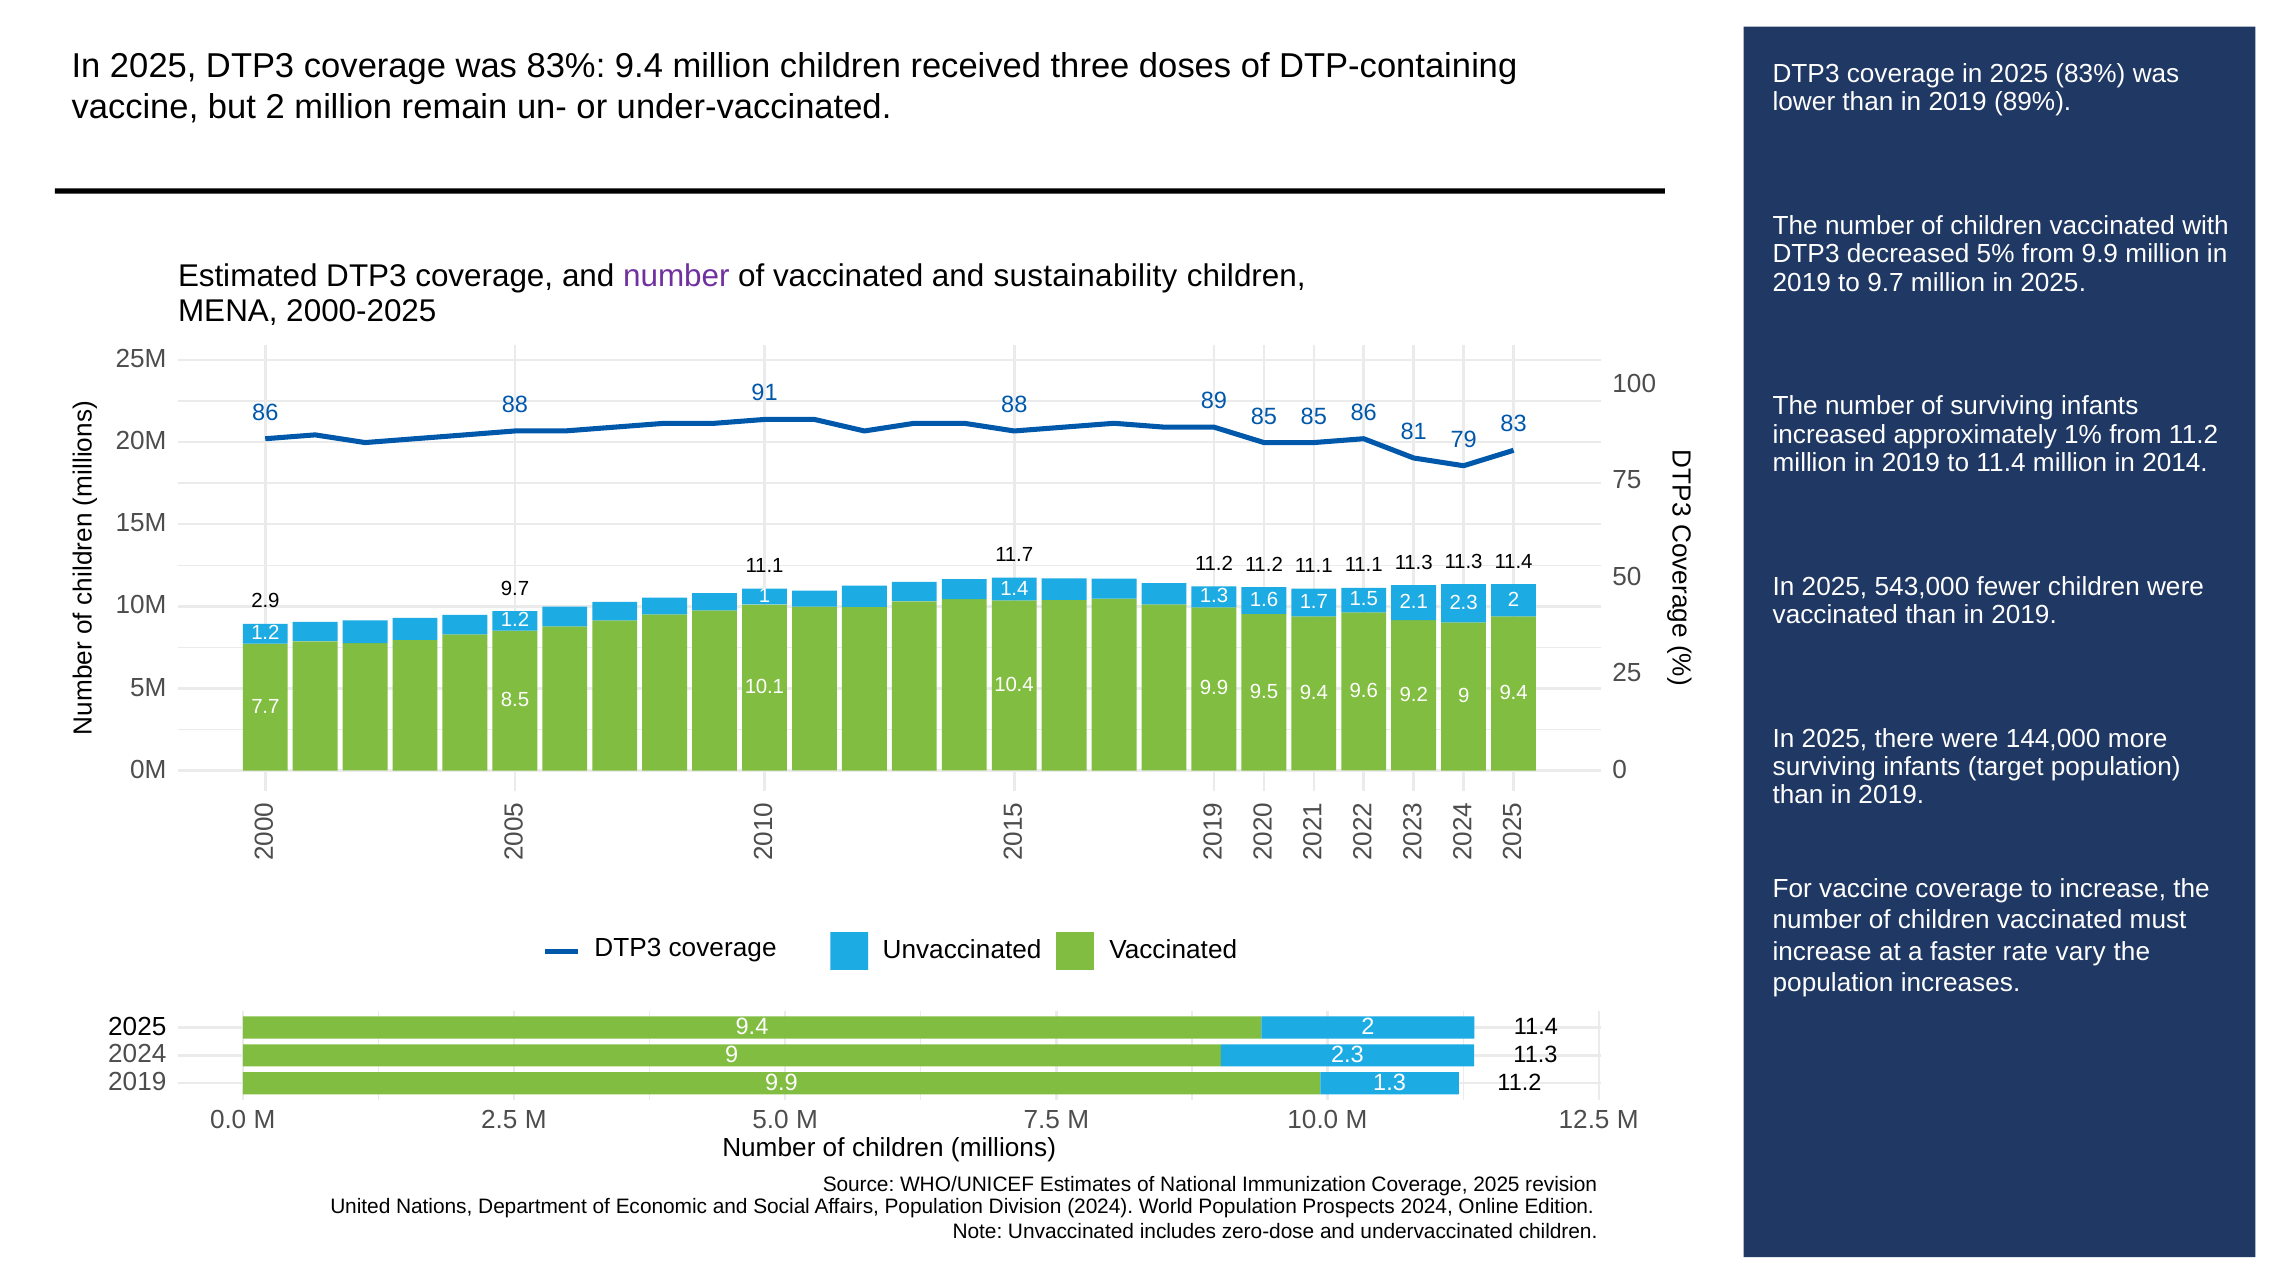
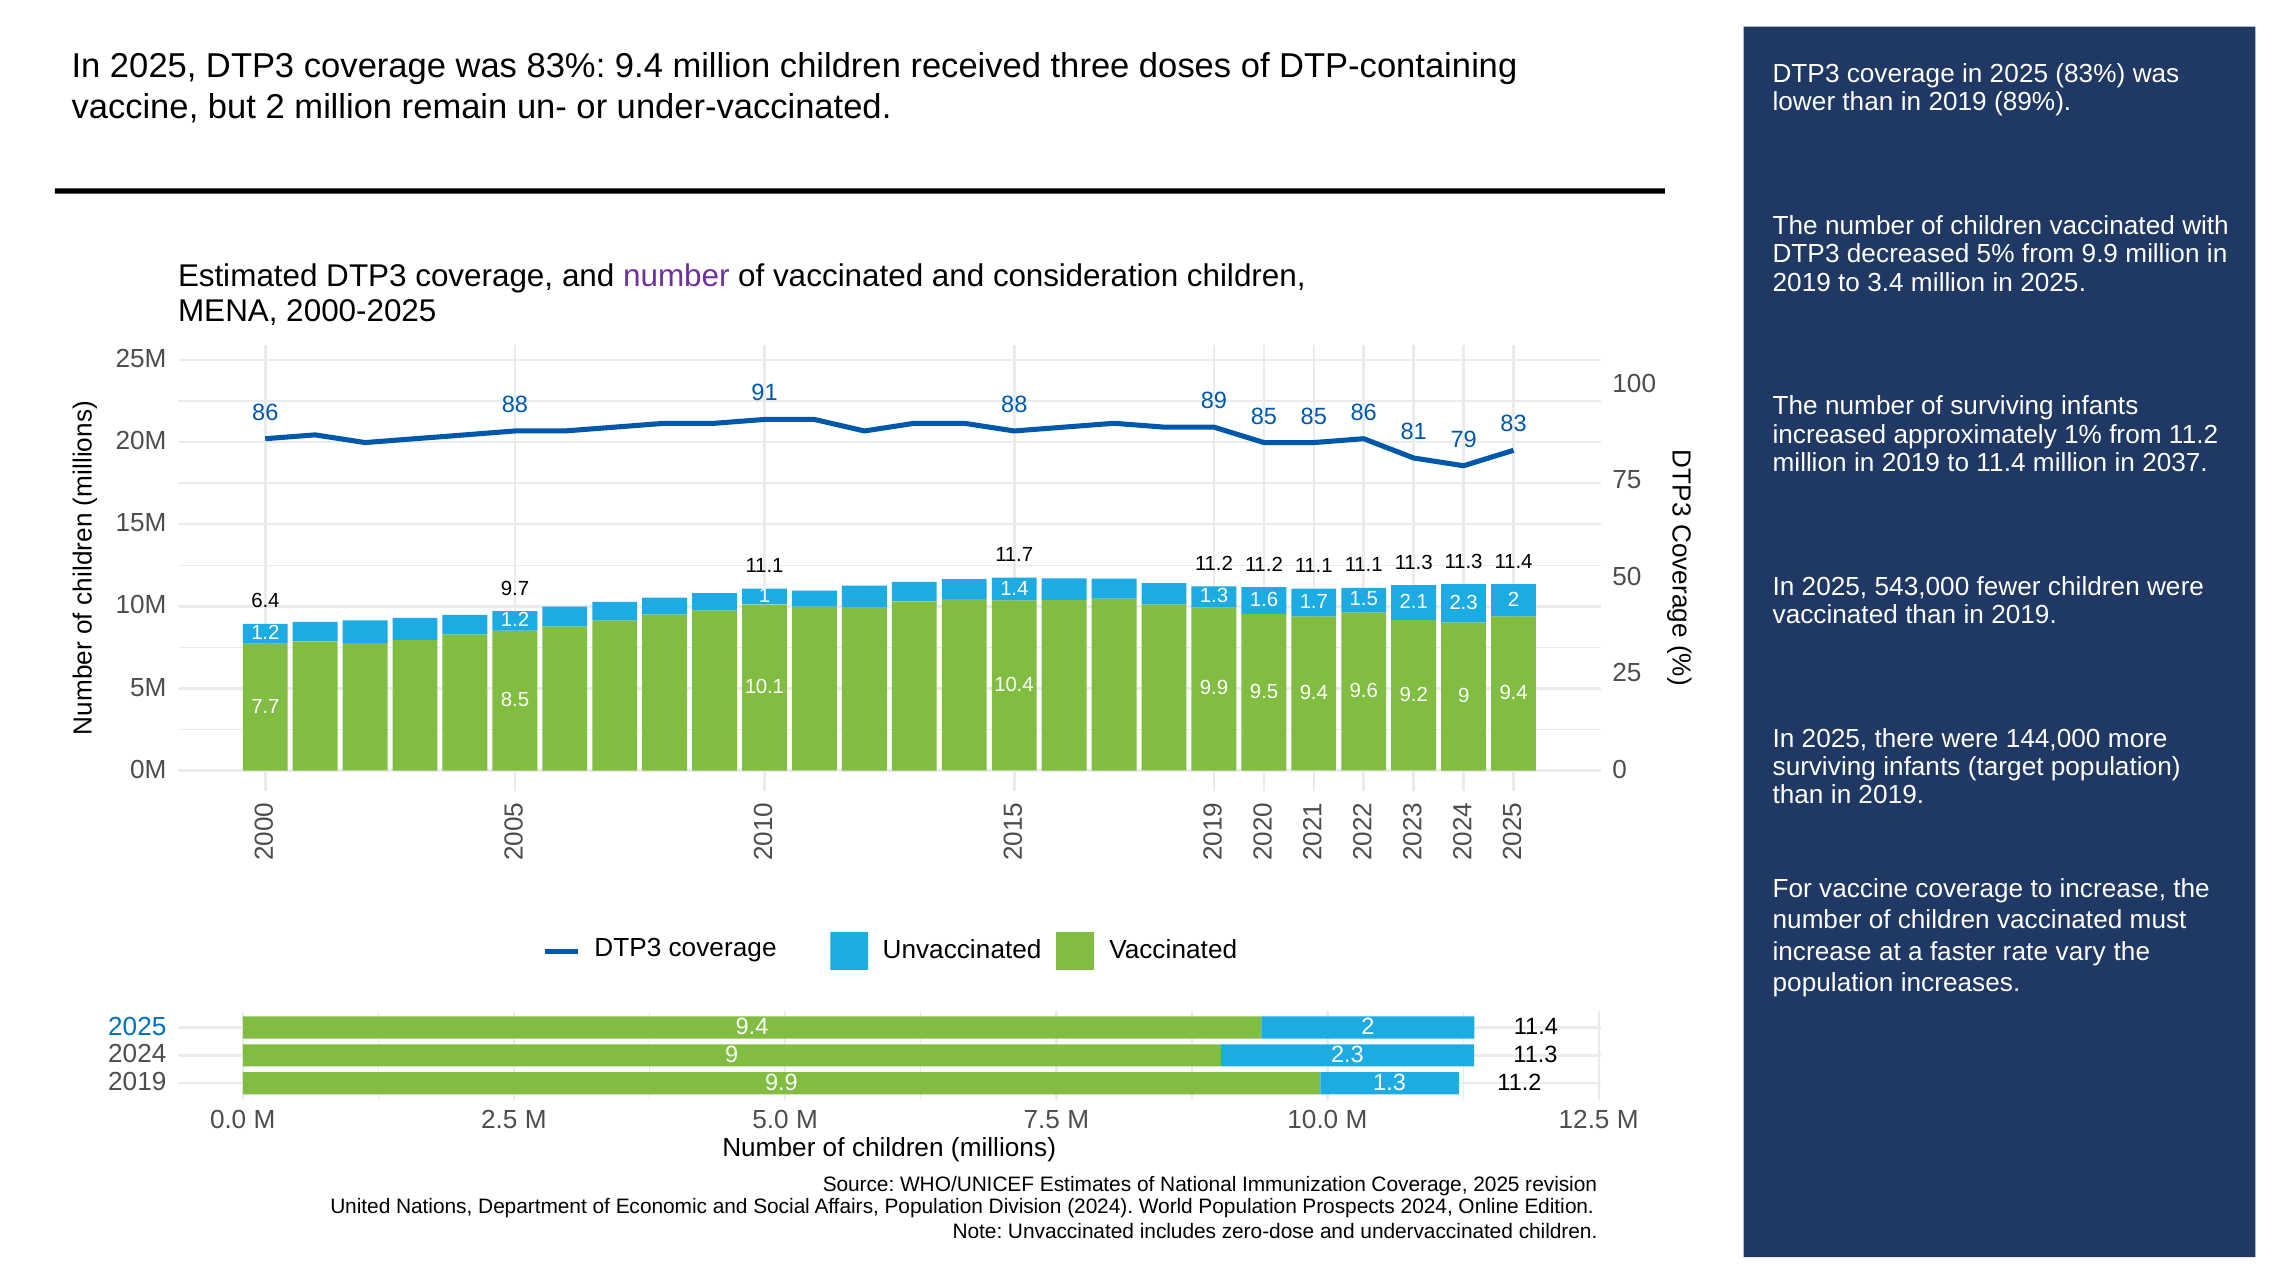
sustainability: sustainability -> consideration (1086, 276)
to 9.7: 9.7 -> 3.4 (1885, 283)
2014: 2014 -> 2037 (2175, 463)
2.9: 2.9 -> 6.4 (265, 601)
2025 colour: black -> blue (137, 1027)
